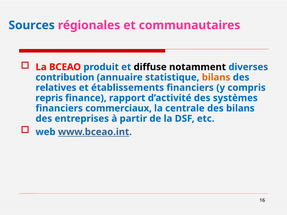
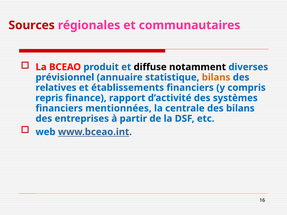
Sources colour: blue -> red (32, 25)
contribution: contribution -> prévisionnel (65, 77)
commerciaux: commerciaux -> mentionnées (118, 108)
